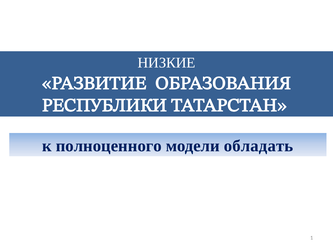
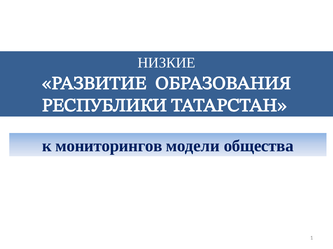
полноценного: полноценного -> мониторингов (109, 146)
обладать: обладать -> общества (259, 146)
